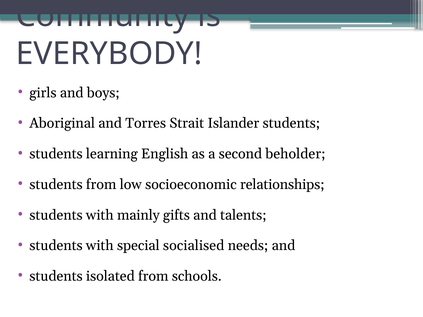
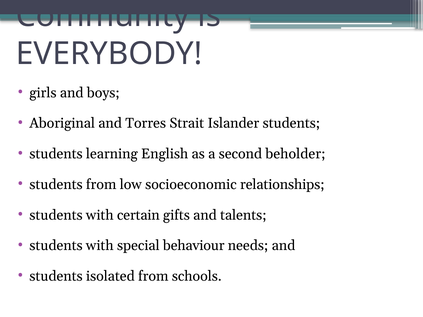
mainly: mainly -> certain (138, 215)
socialised: socialised -> behaviour (194, 246)
